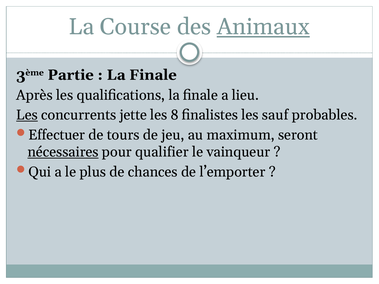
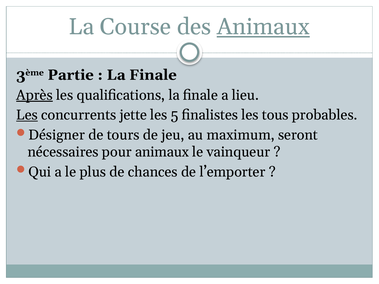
Après underline: none -> present (34, 95)
8: 8 -> 5 (175, 115)
sauf: sauf -> tous (275, 115)
Effectuer: Effectuer -> Désigner (57, 135)
nécessaires underline: present -> none (63, 152)
pour qualifier: qualifier -> animaux (162, 152)
